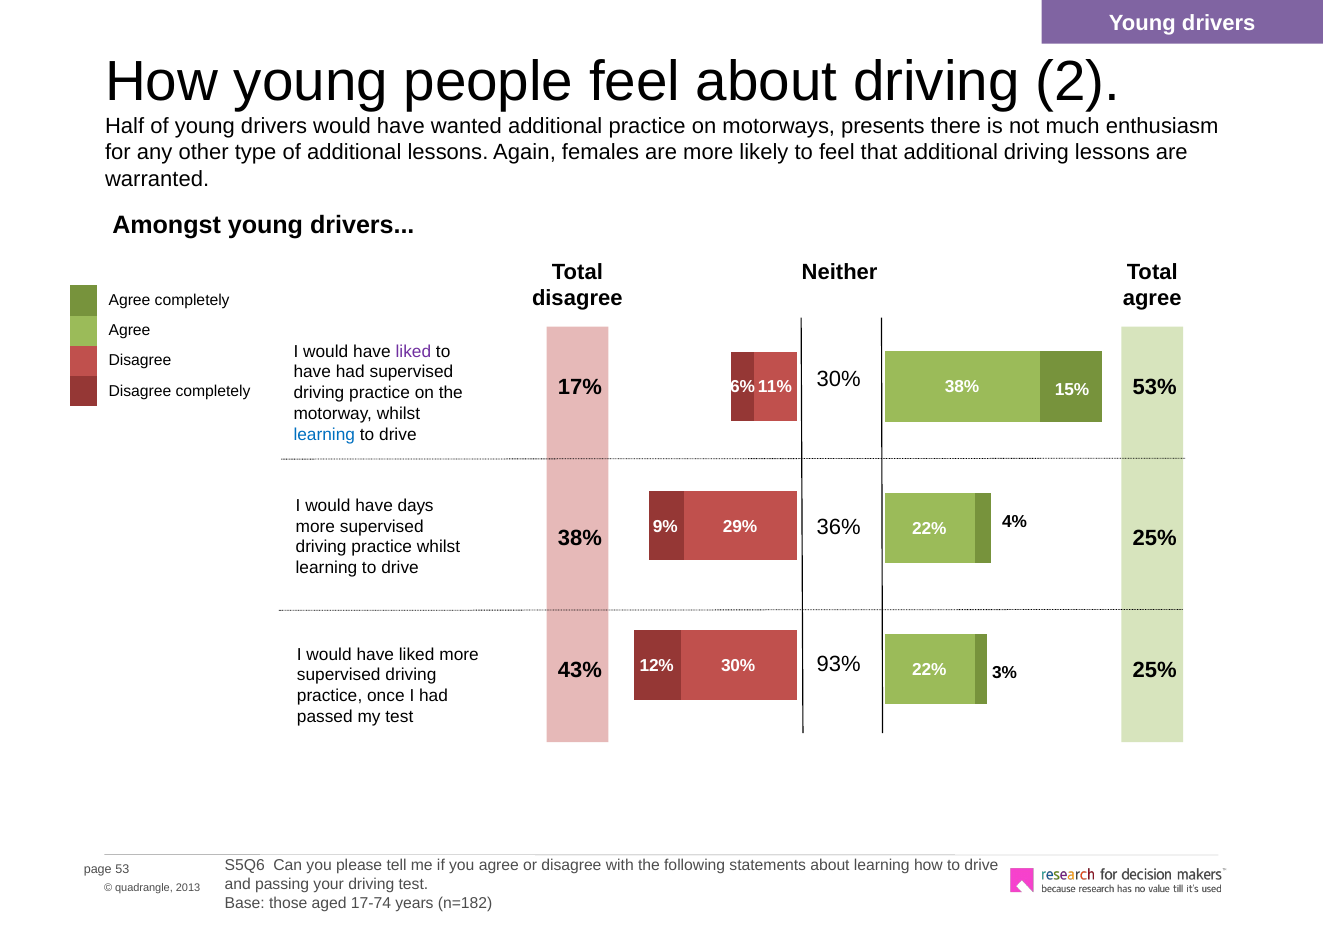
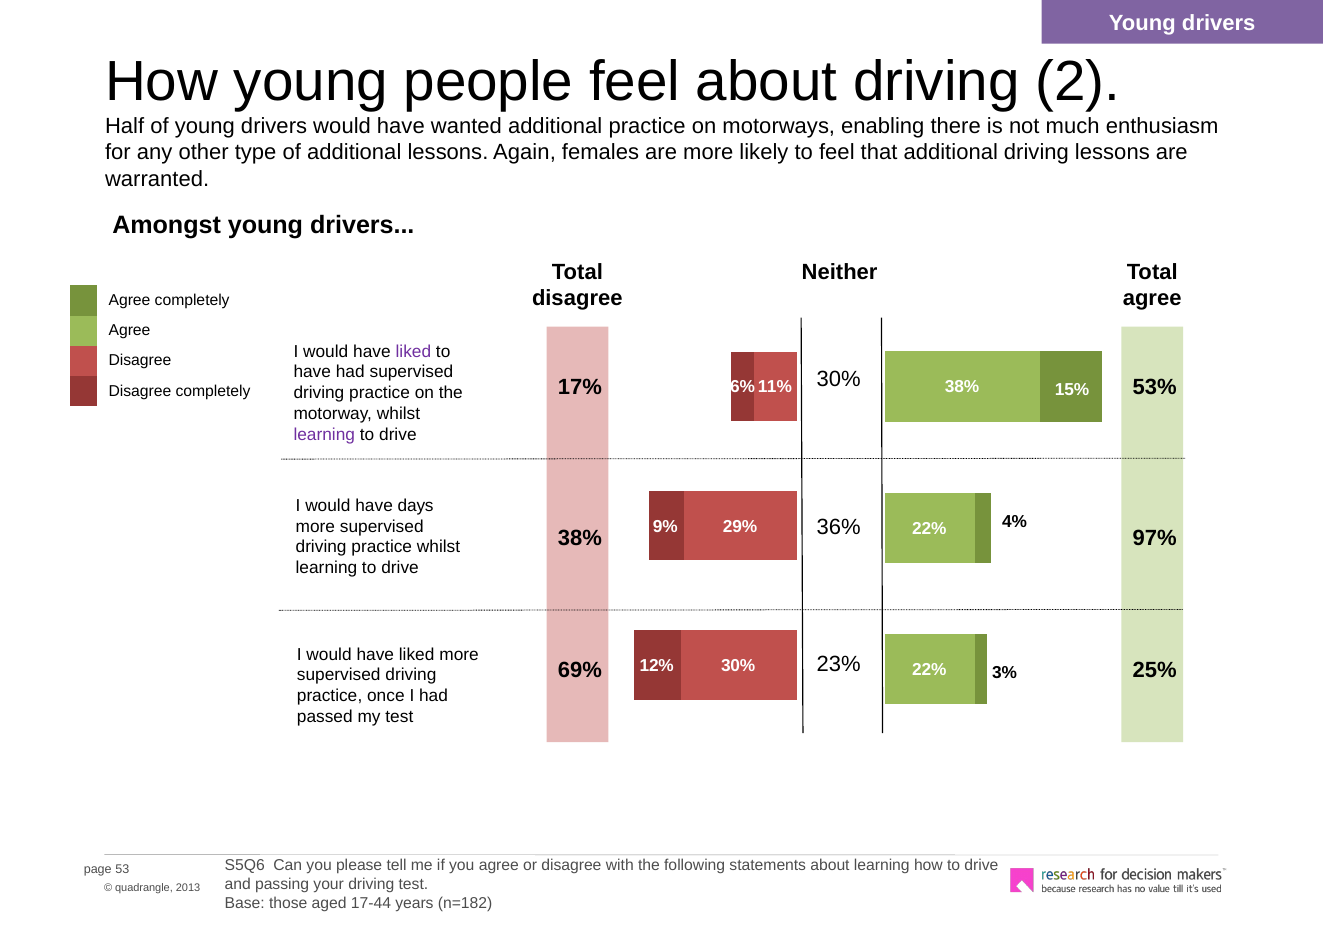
presents: presents -> enabling (883, 126)
learning colour: blue -> purple (324, 435)
25%: 25% -> 97% (1155, 538)
93%: 93% -> 23% (839, 664)
43%: 43% -> 69% (580, 671)
17-74: 17-74 -> 17-44 (371, 903)
